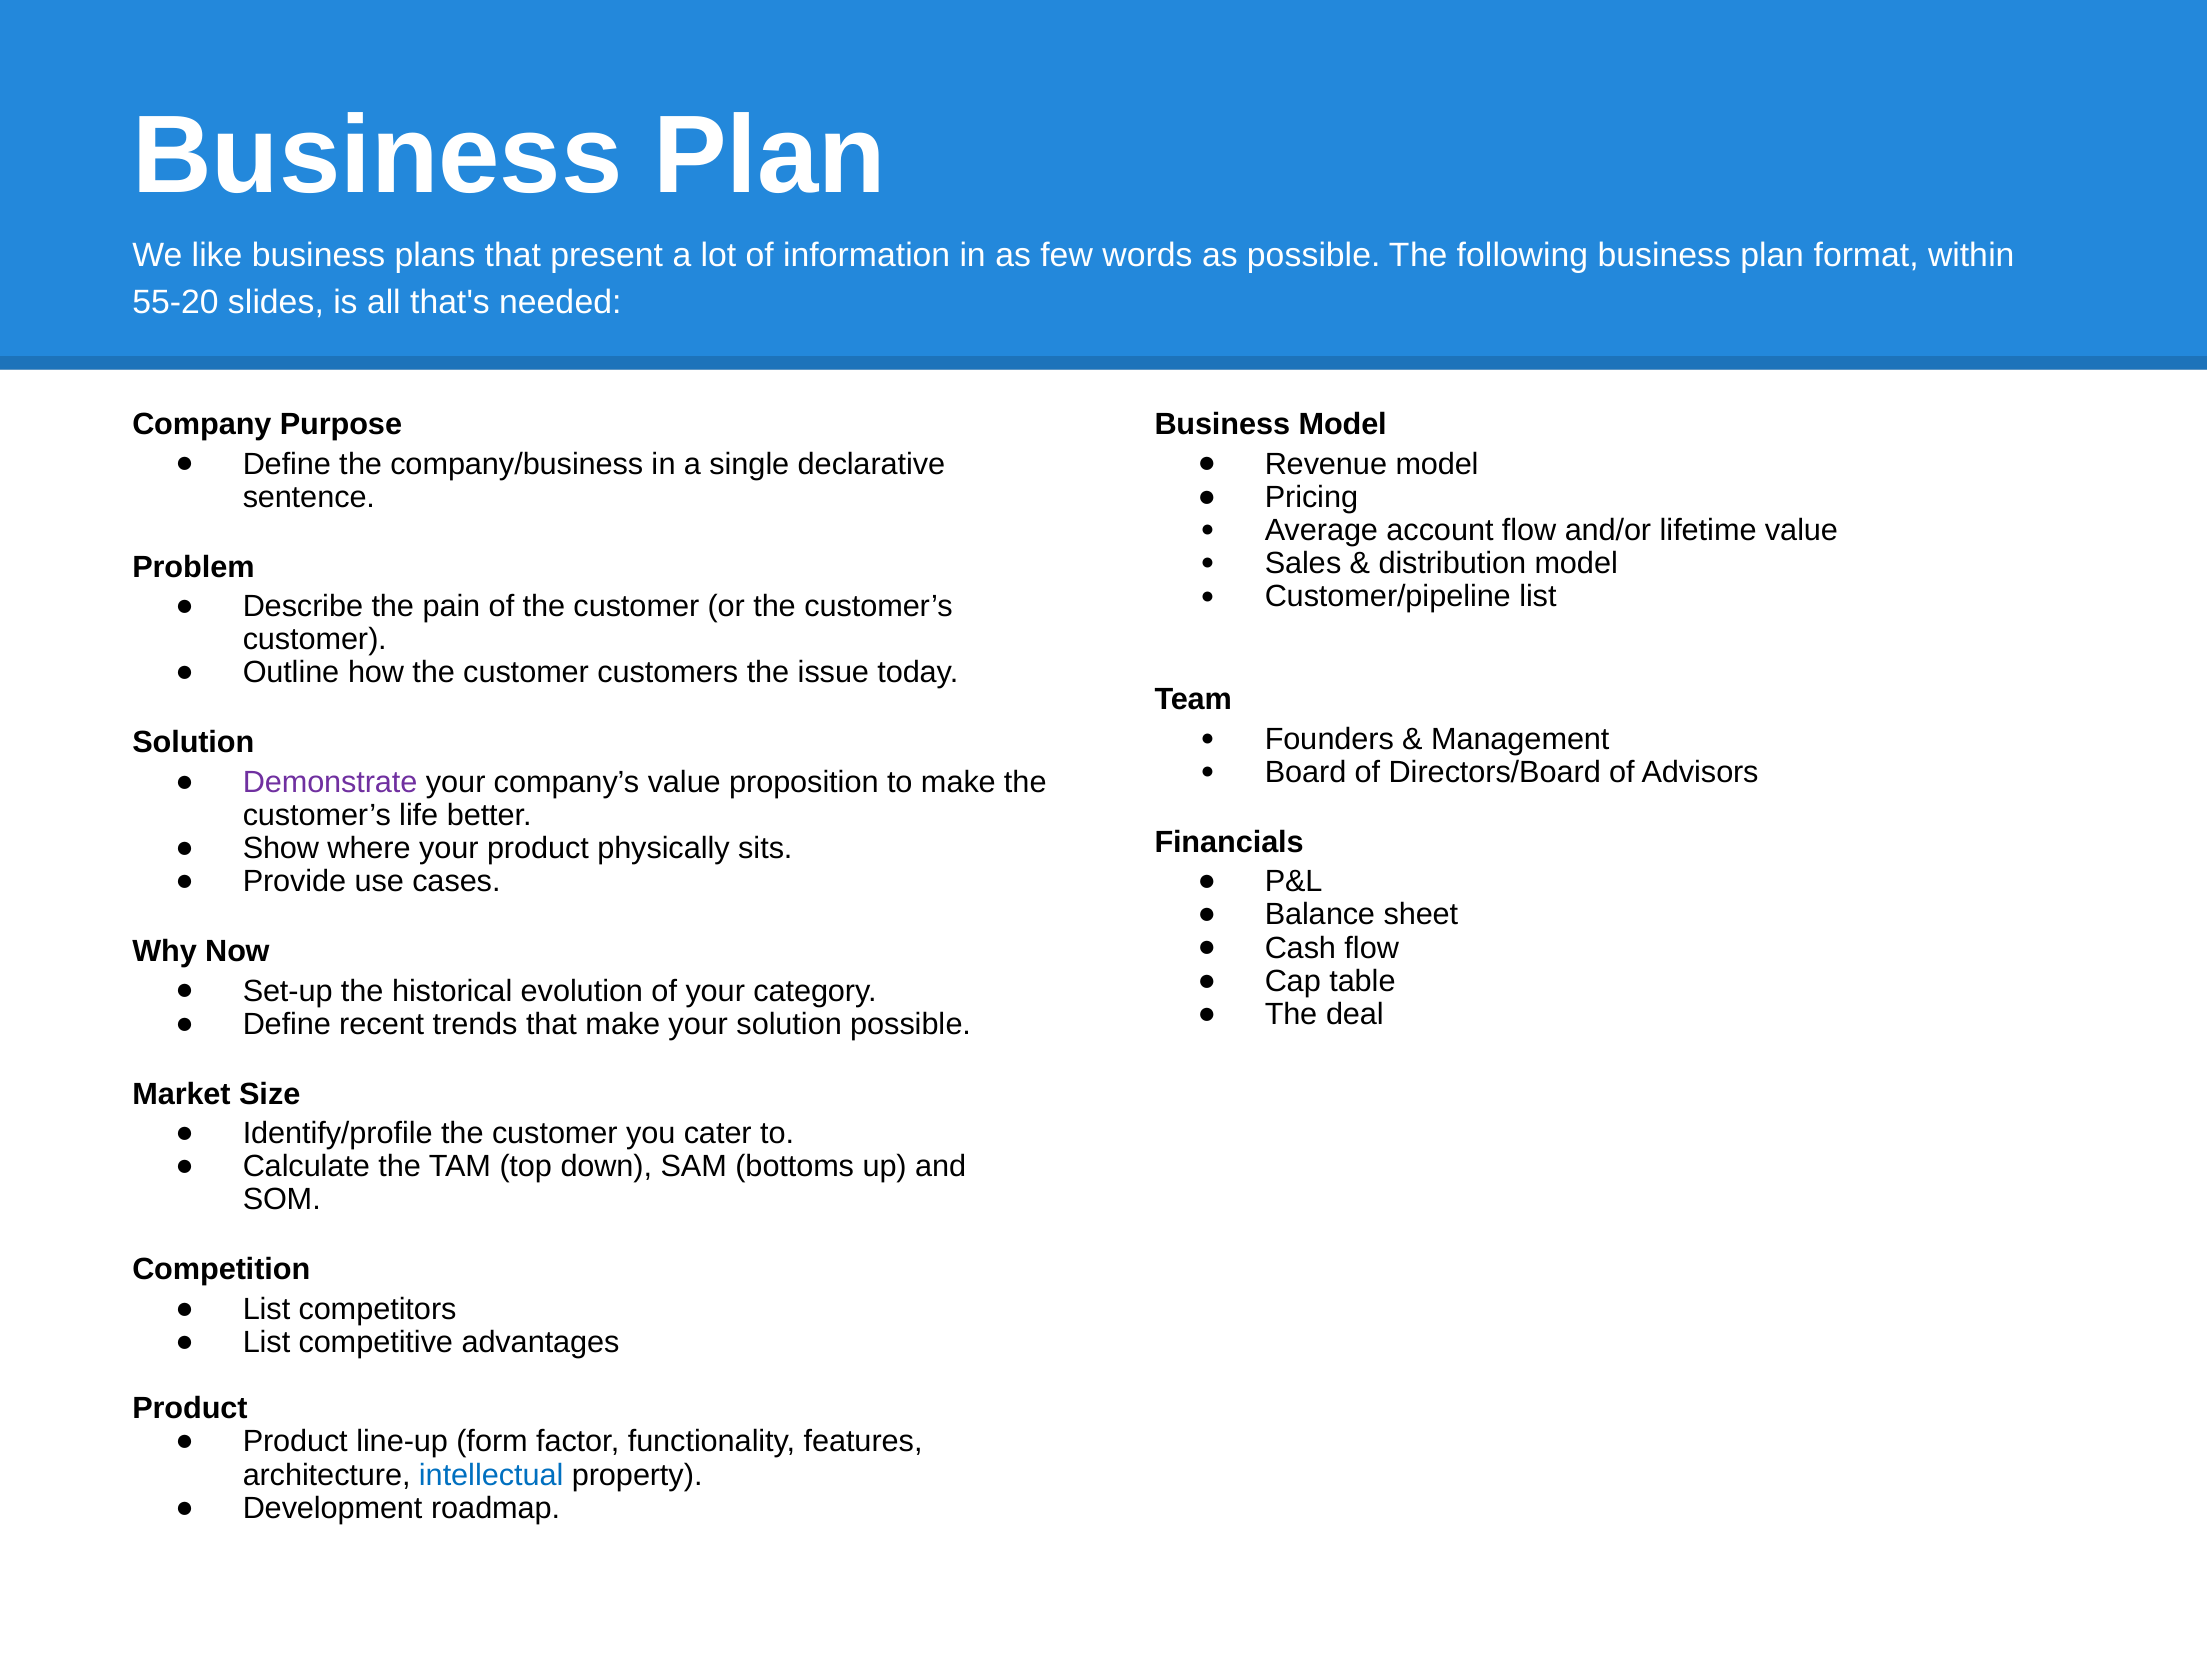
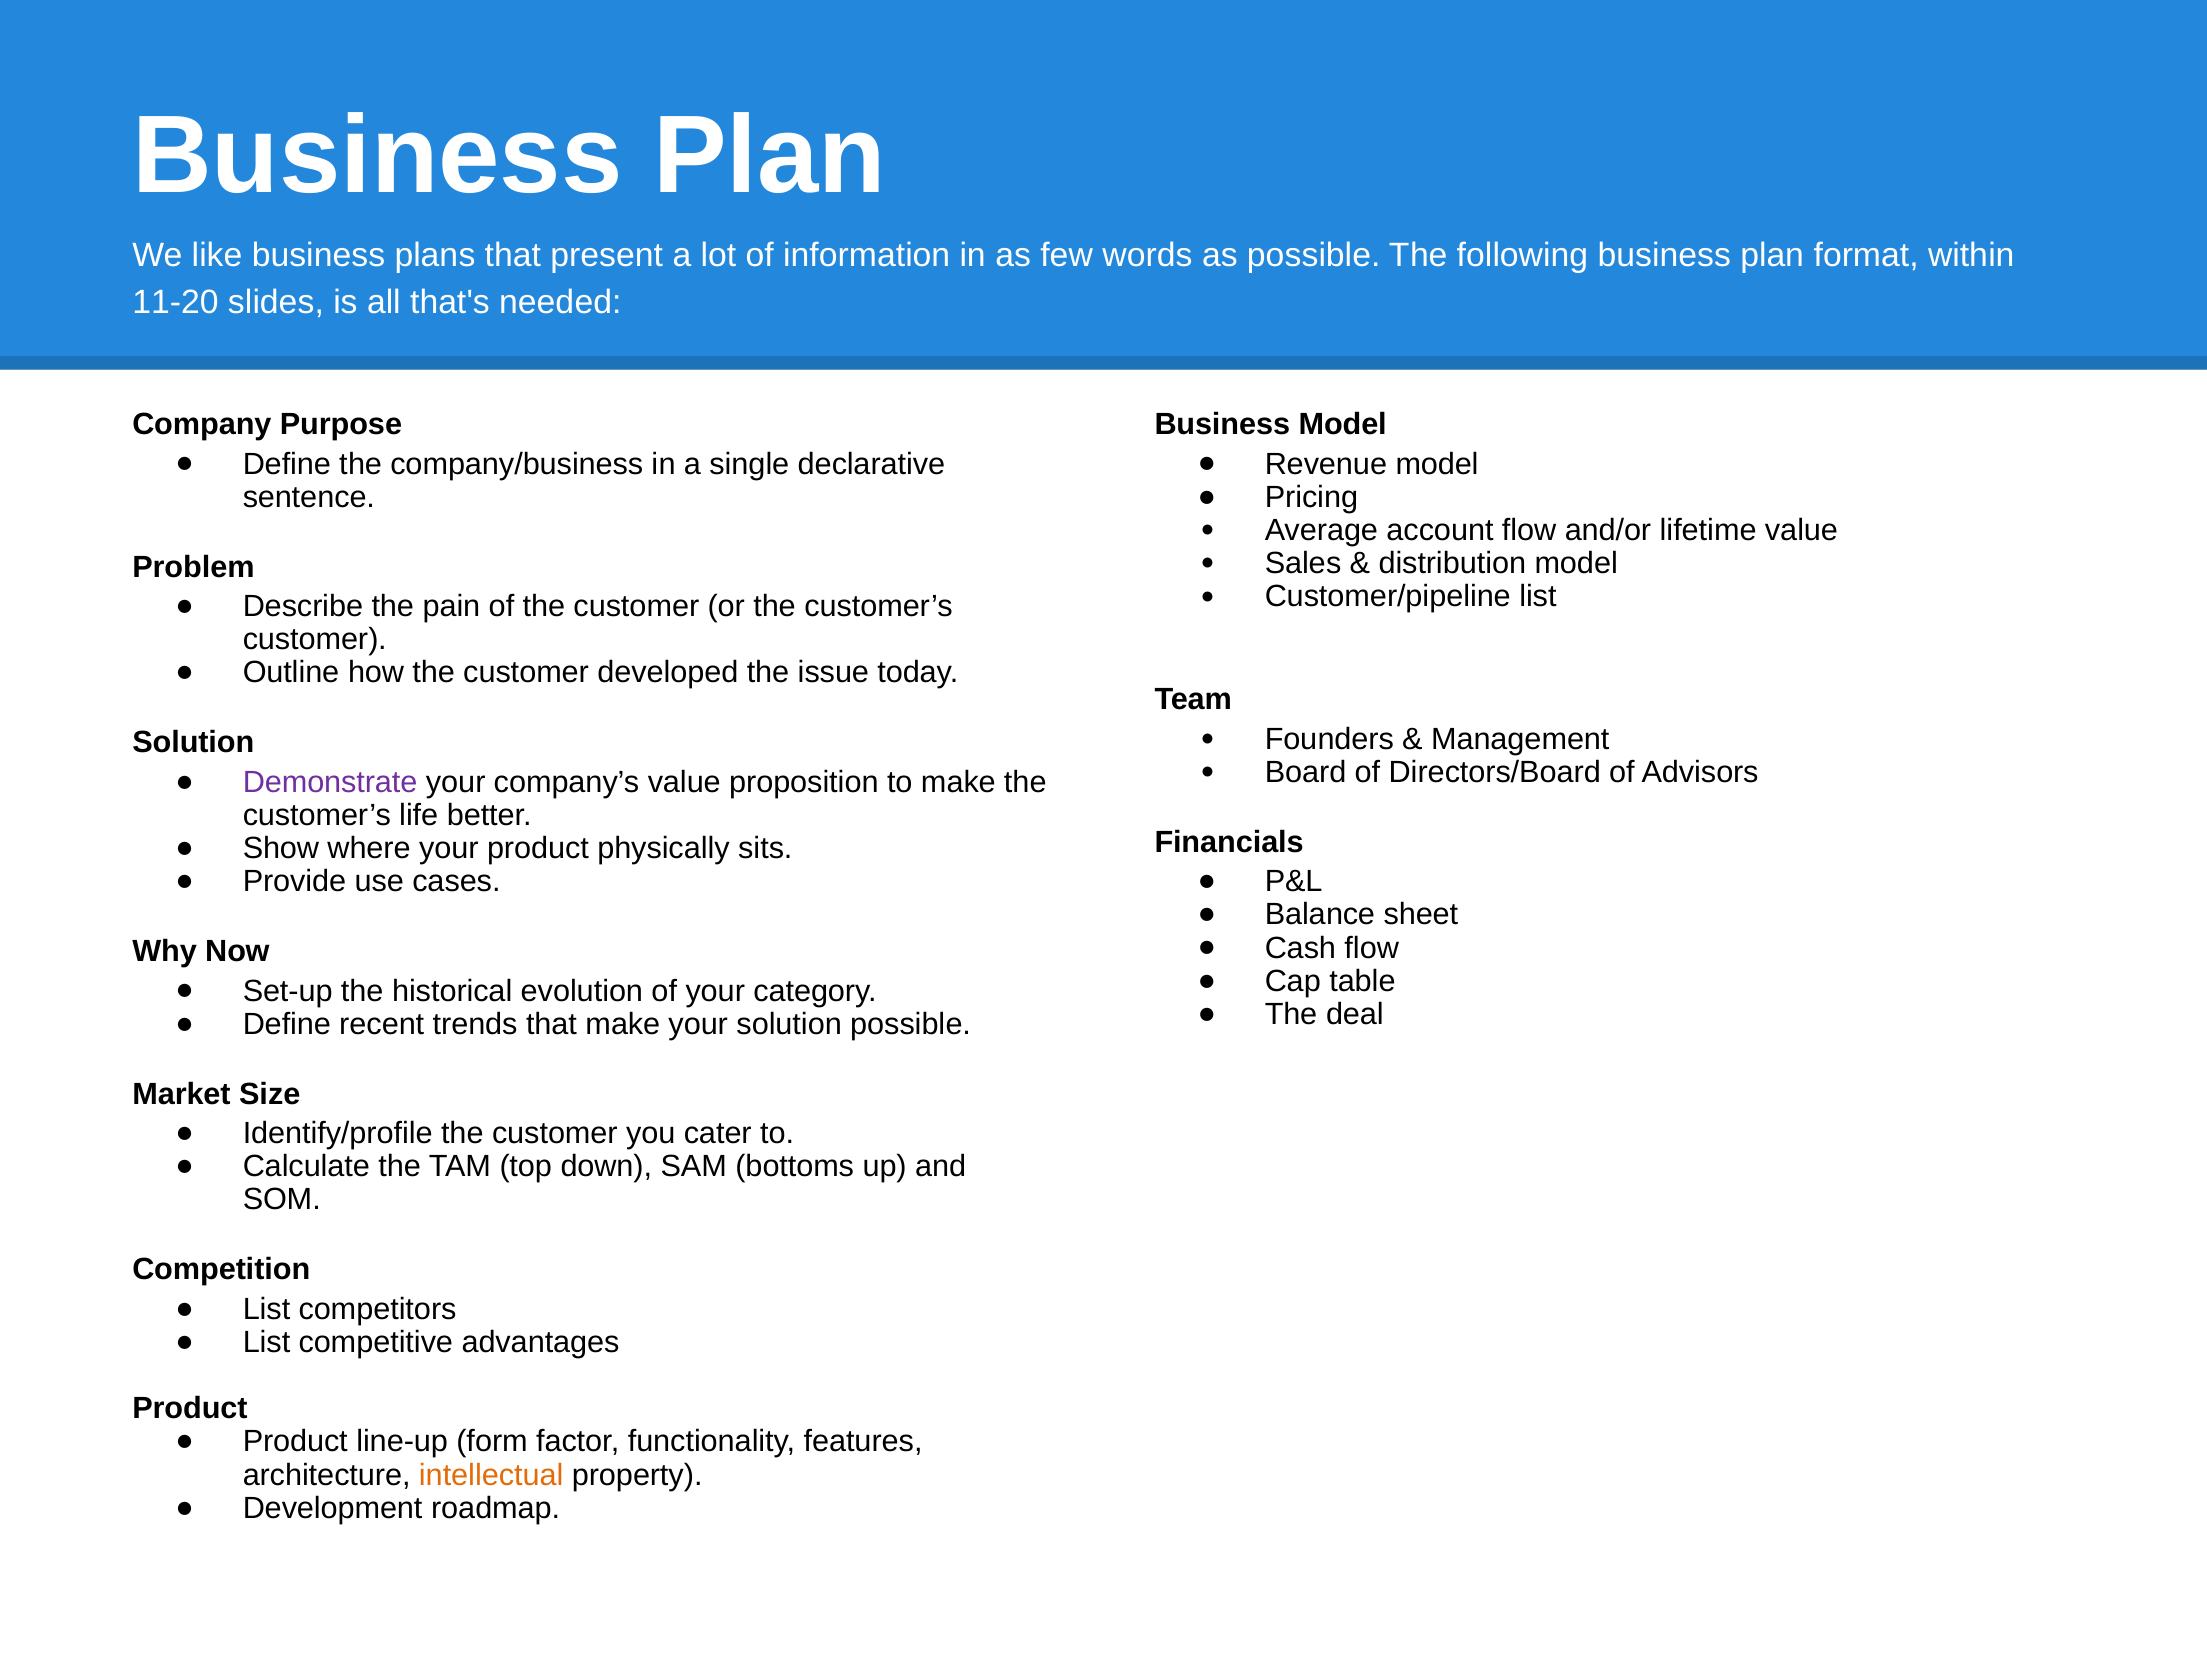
55-20: 55-20 -> 11-20 (176, 302)
customers: customers -> developed (668, 673)
intellectual colour: blue -> orange (491, 1475)
